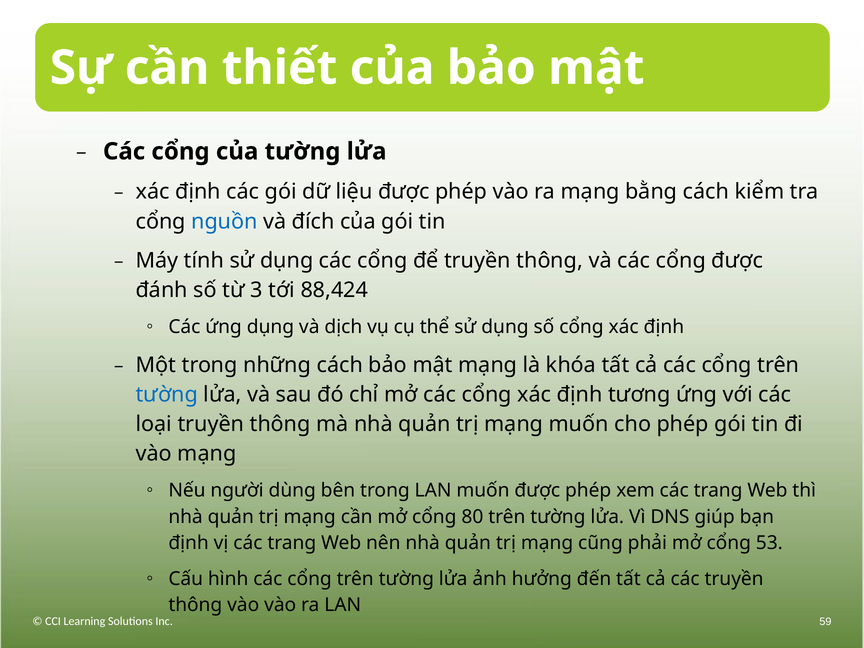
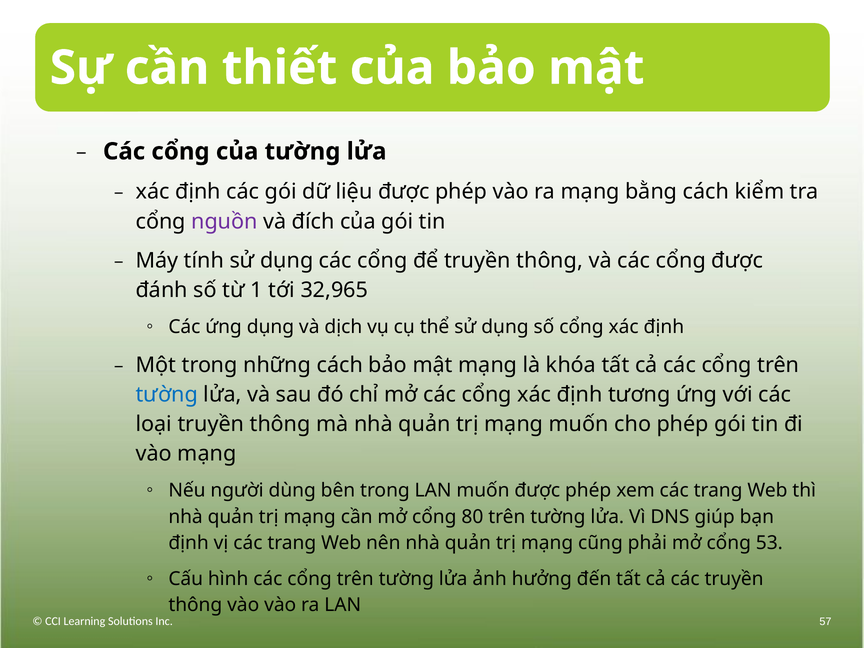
nguồn colour: blue -> purple (224, 221)
3: 3 -> 1 (256, 290)
88,424: 88,424 -> 32,965 (334, 290)
59: 59 -> 57 (825, 622)
